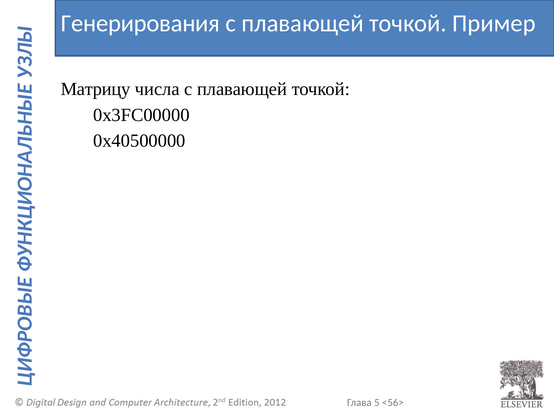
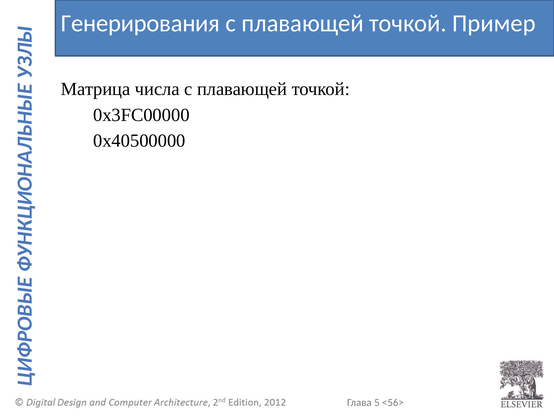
Матрицу: Матрицу -> Матрица (96, 89)
